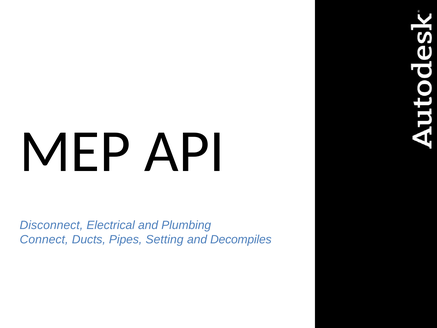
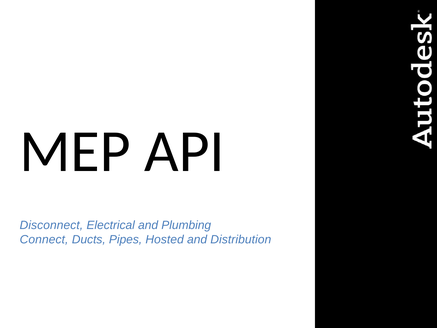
Setting: Setting -> Hosted (165, 240)
Decompiles: Decompiles -> Distribution (241, 240)
